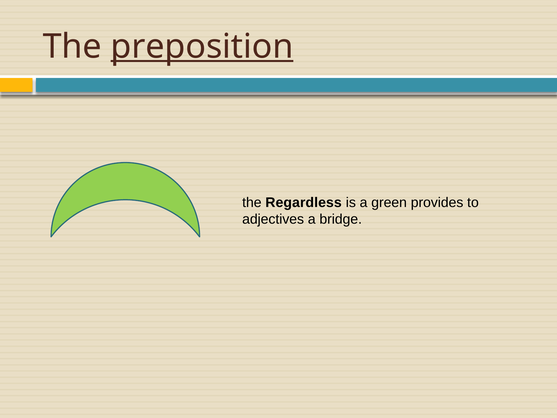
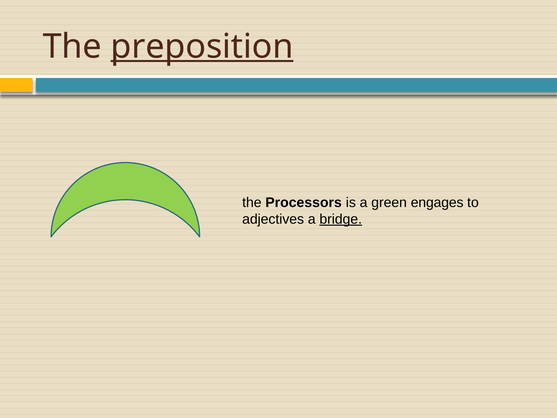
Regardless: Regardless -> Processors (304, 202)
provides: provides -> engages (437, 202)
bridge underline: none -> present (341, 219)
